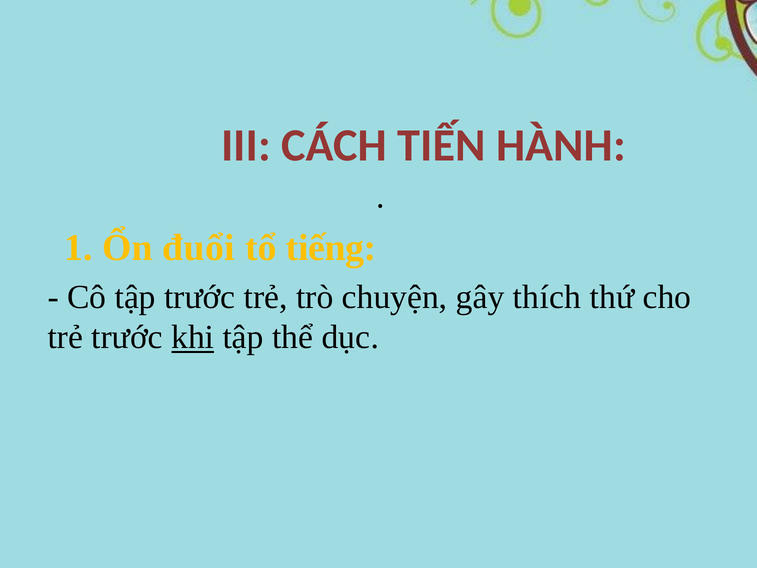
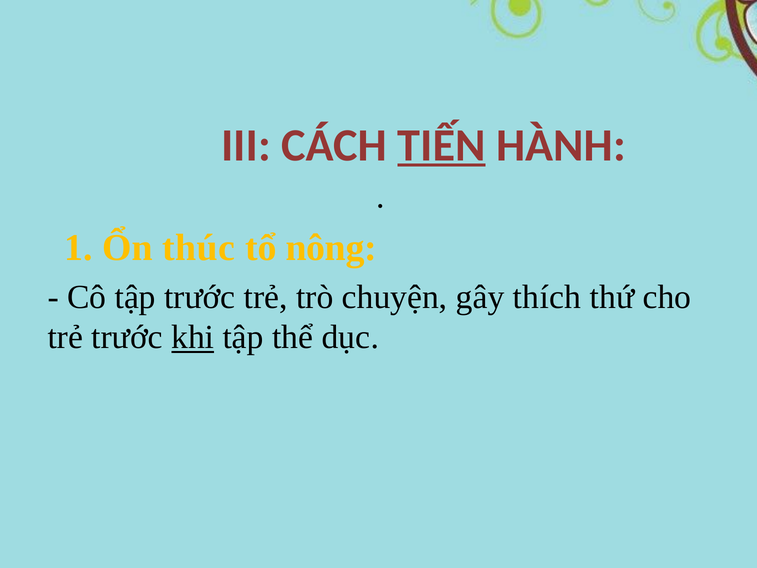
TIẾN underline: none -> present (442, 145)
đuổi: đuổi -> thúc (199, 247)
tiếng: tiếng -> nông (331, 247)
